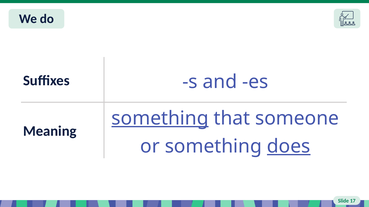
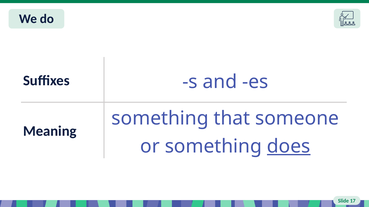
something underline: present -> none (160, 119)
